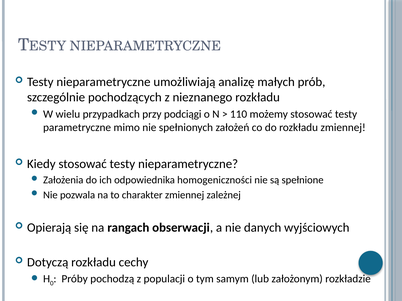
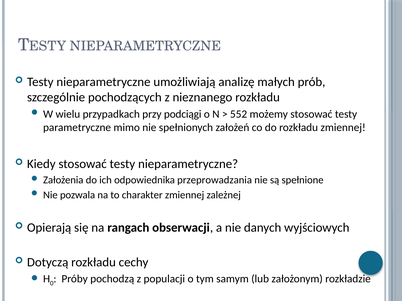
110: 110 -> 552 (239, 114)
homogeniczności: homogeniczności -> przeprowadzania (215, 180)
